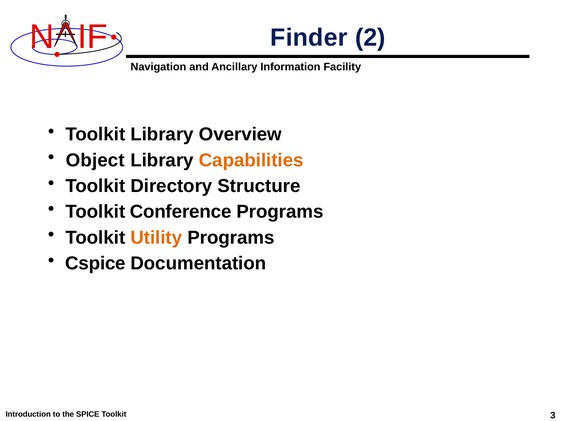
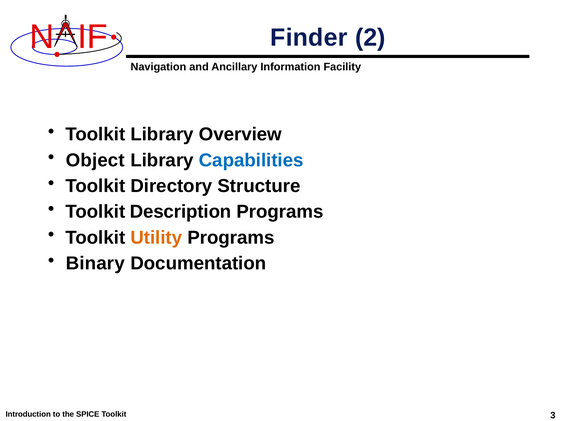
Capabilities colour: orange -> blue (251, 160)
Conference: Conference -> Description (181, 212)
Cspice: Cspice -> Binary (95, 263)
